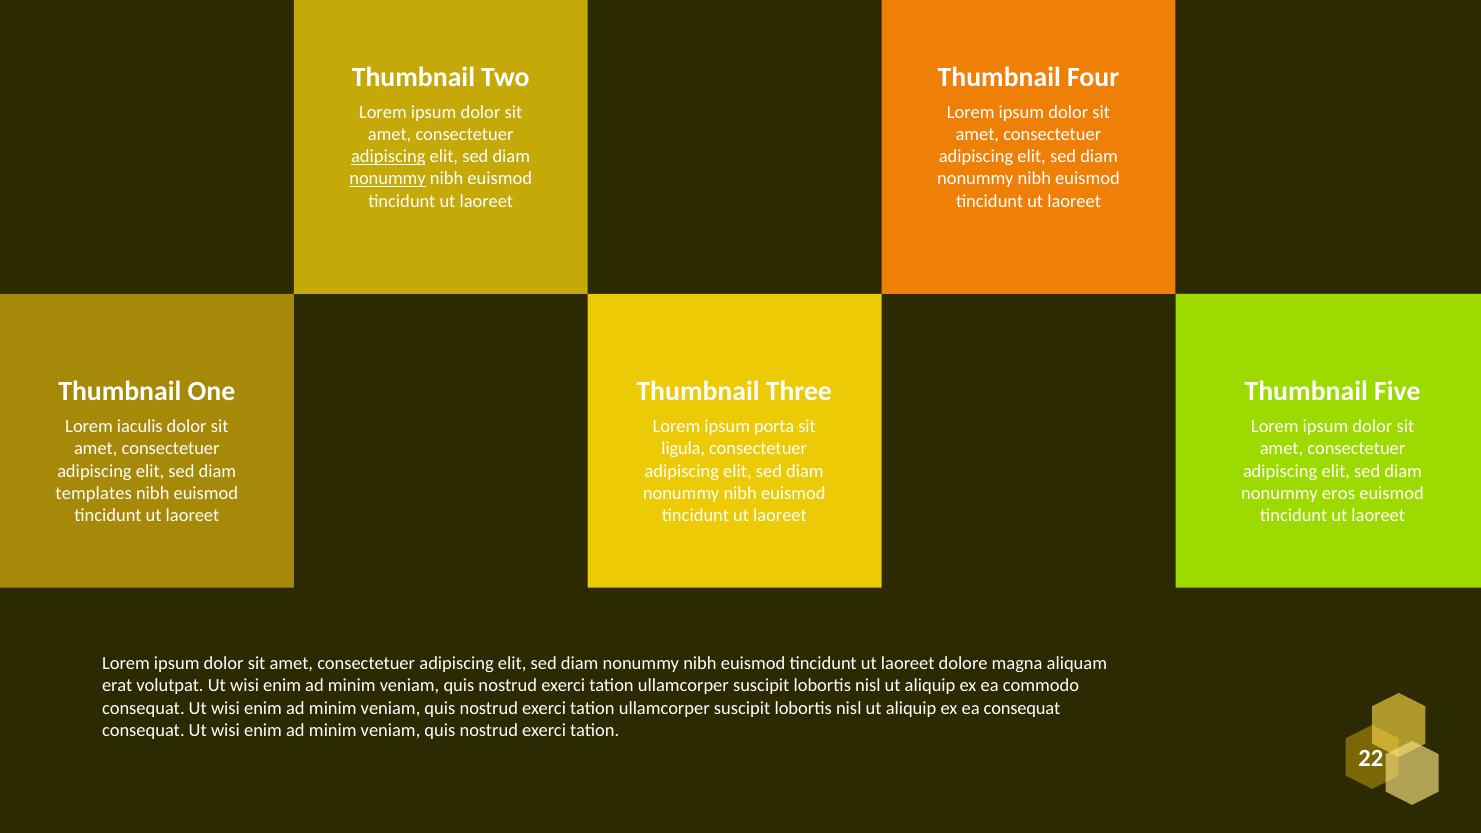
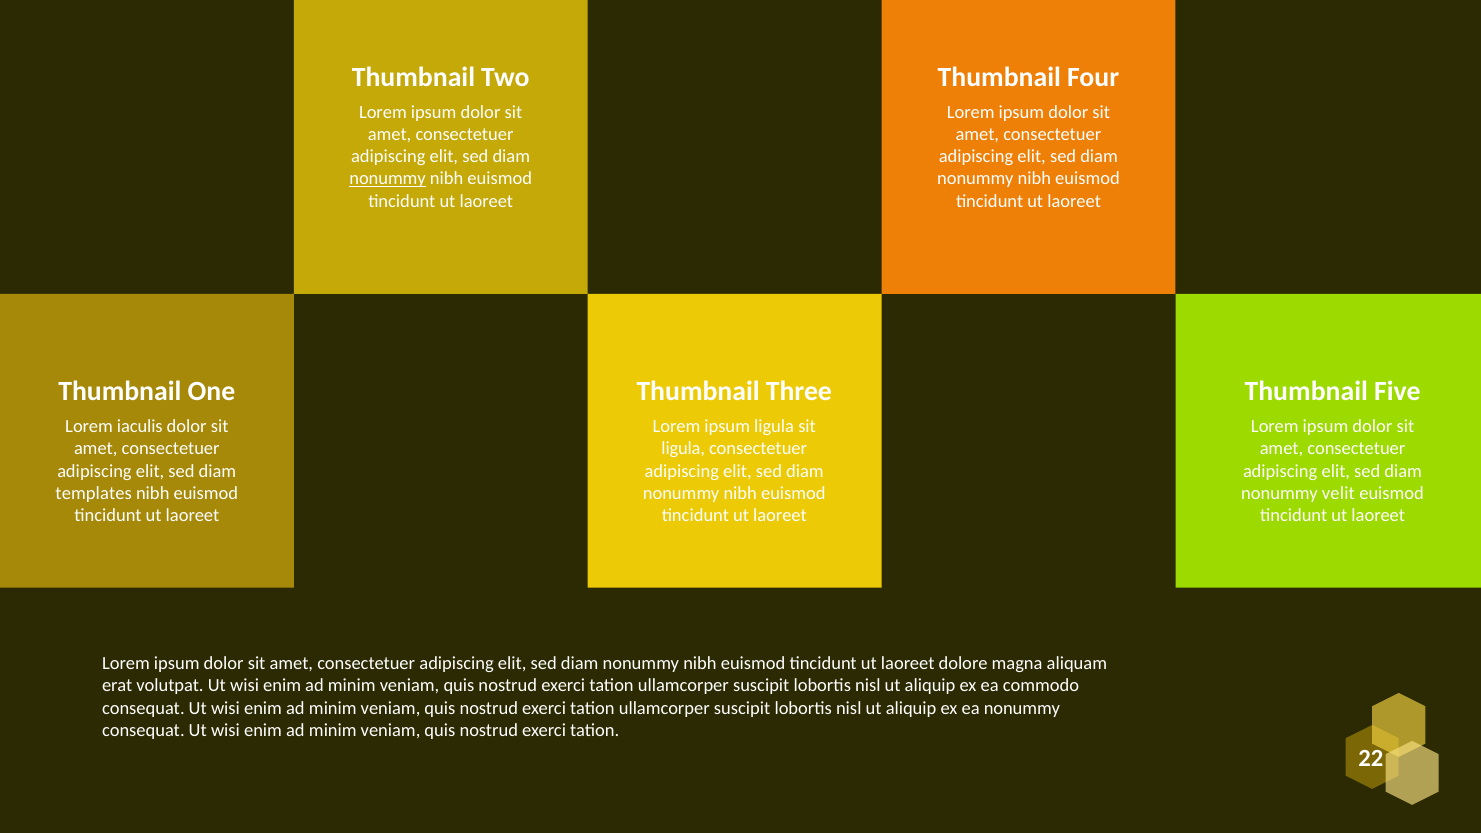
adipiscing underline: present -> none (388, 157)
ipsum porta: porta -> ligula (774, 427)
eros: eros -> velit (1338, 493)
ea consequat: consequat -> nonummy (1022, 708)
